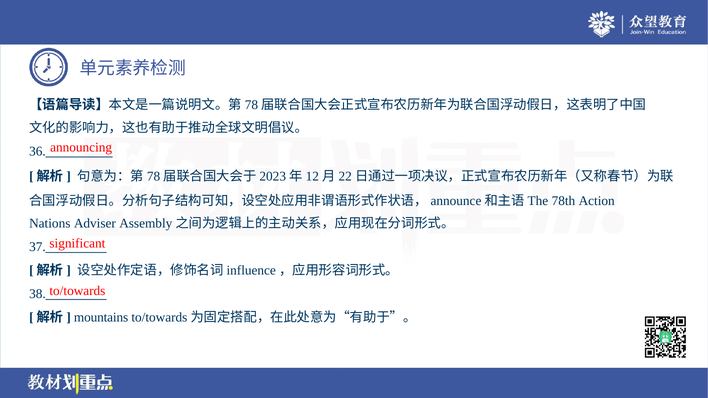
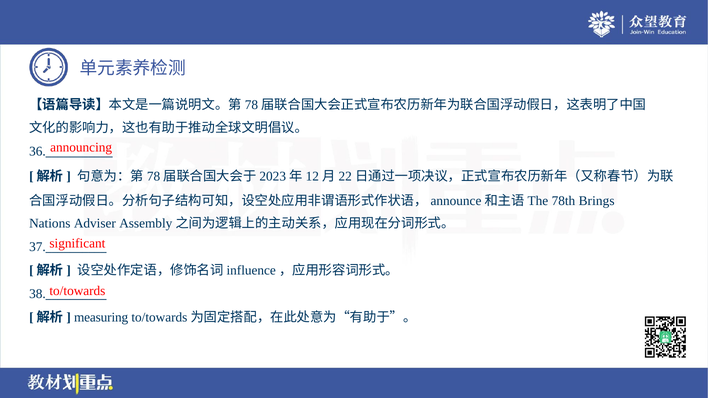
Action: Action -> Brings (597, 201)
mountains: mountains -> measuring (101, 318)
